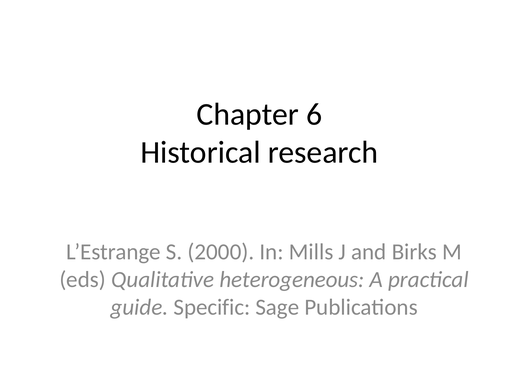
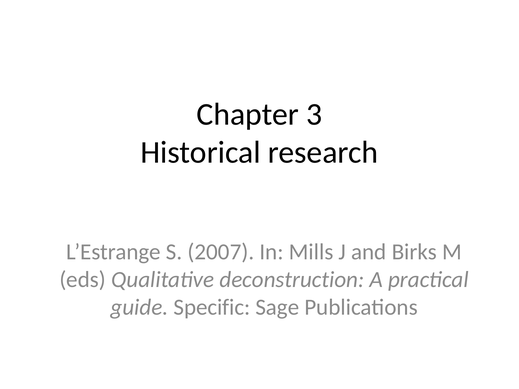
6: 6 -> 3 (314, 115)
2000: 2000 -> 2007 (221, 252)
heterogeneous: heterogeneous -> deconstruction (292, 280)
